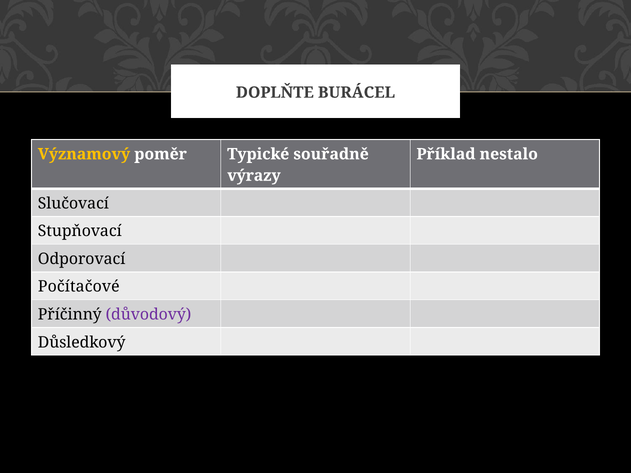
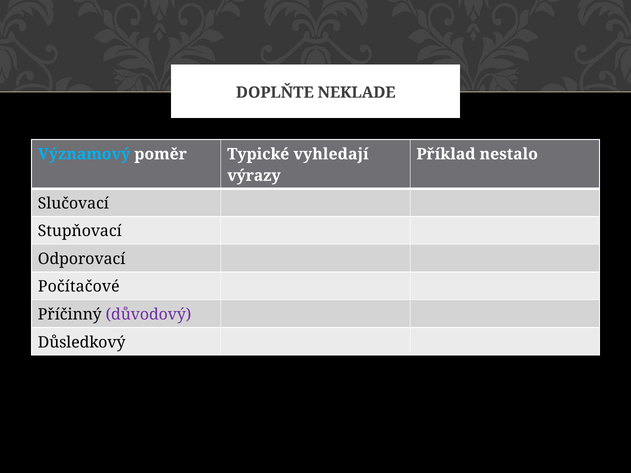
BURÁCEL: BURÁCEL -> NEKLADE (357, 93)
Významový colour: yellow -> light blue (84, 154)
souřadně: souřadně -> vyhledají (331, 154)
